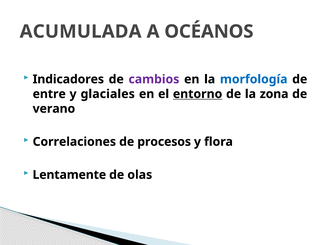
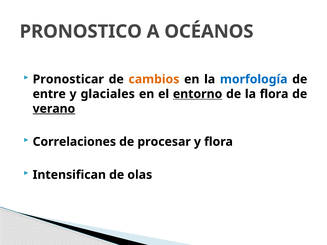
ACUMULADA: ACUMULADA -> PRONOSTICO (81, 32)
Indicadores: Indicadores -> Pronosticar (68, 79)
cambios colour: purple -> orange (154, 79)
la zona: zona -> flora (274, 94)
verano underline: none -> present (54, 109)
procesos: procesos -> procesar (164, 142)
Lentamente: Lentamente -> Intensifican (69, 175)
